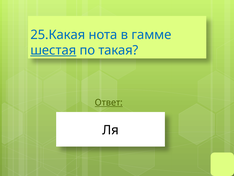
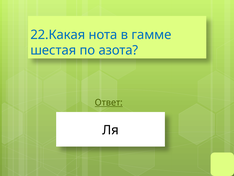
25.Какая: 25.Какая -> 22.Какая (58, 35)
шестая underline: present -> none (53, 50)
такая: такая -> азота (118, 50)
